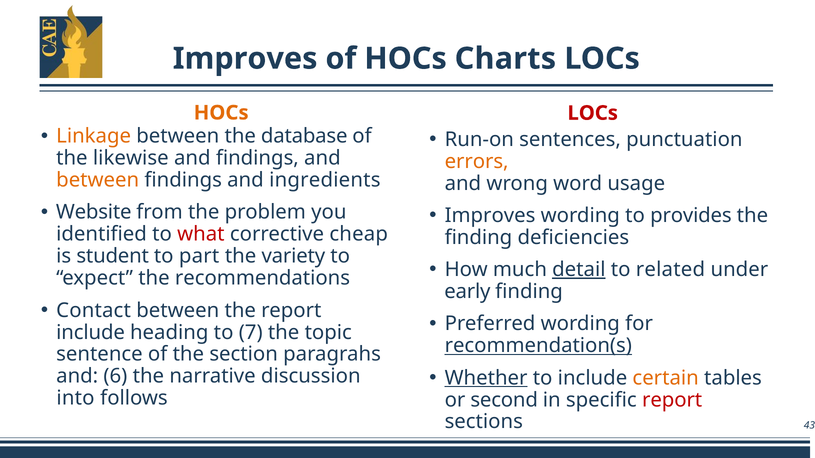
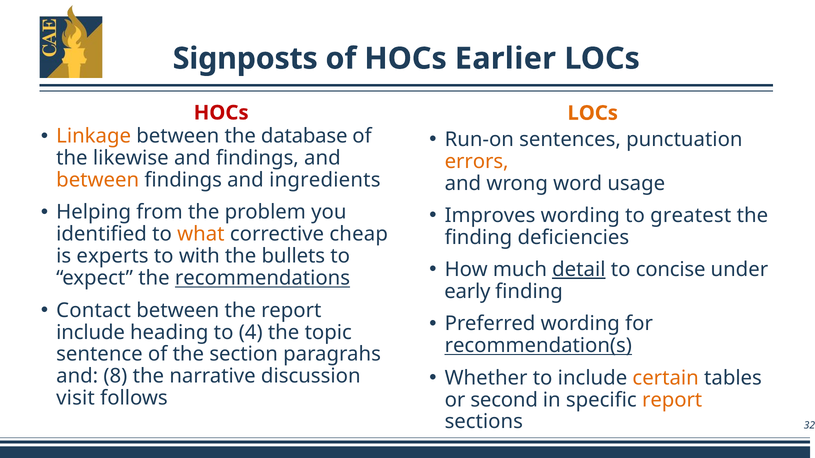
Improves: Improves -> Signposts (245, 59)
Charts: Charts -> Earlier (505, 59)
HOCs colour: orange -> red (221, 113)
LOCs colour: red -> orange (593, 113)
Website: Website -> Helping (94, 212)
provides: provides -> greatest (691, 216)
what colour: red -> orange (201, 234)
student: student -> experts (113, 256)
part: part -> with (199, 256)
variety: variety -> bullets (293, 256)
related: related -> concise (671, 270)
recommendations underline: none -> present (263, 278)
7: 7 -> 4 (251, 333)
Whether underline: present -> none (486, 378)
6: 6 -> 8 (115, 377)
into: into -> visit (76, 399)
report colour: red -> orange (672, 400)
43: 43 -> 32 (809, 426)
